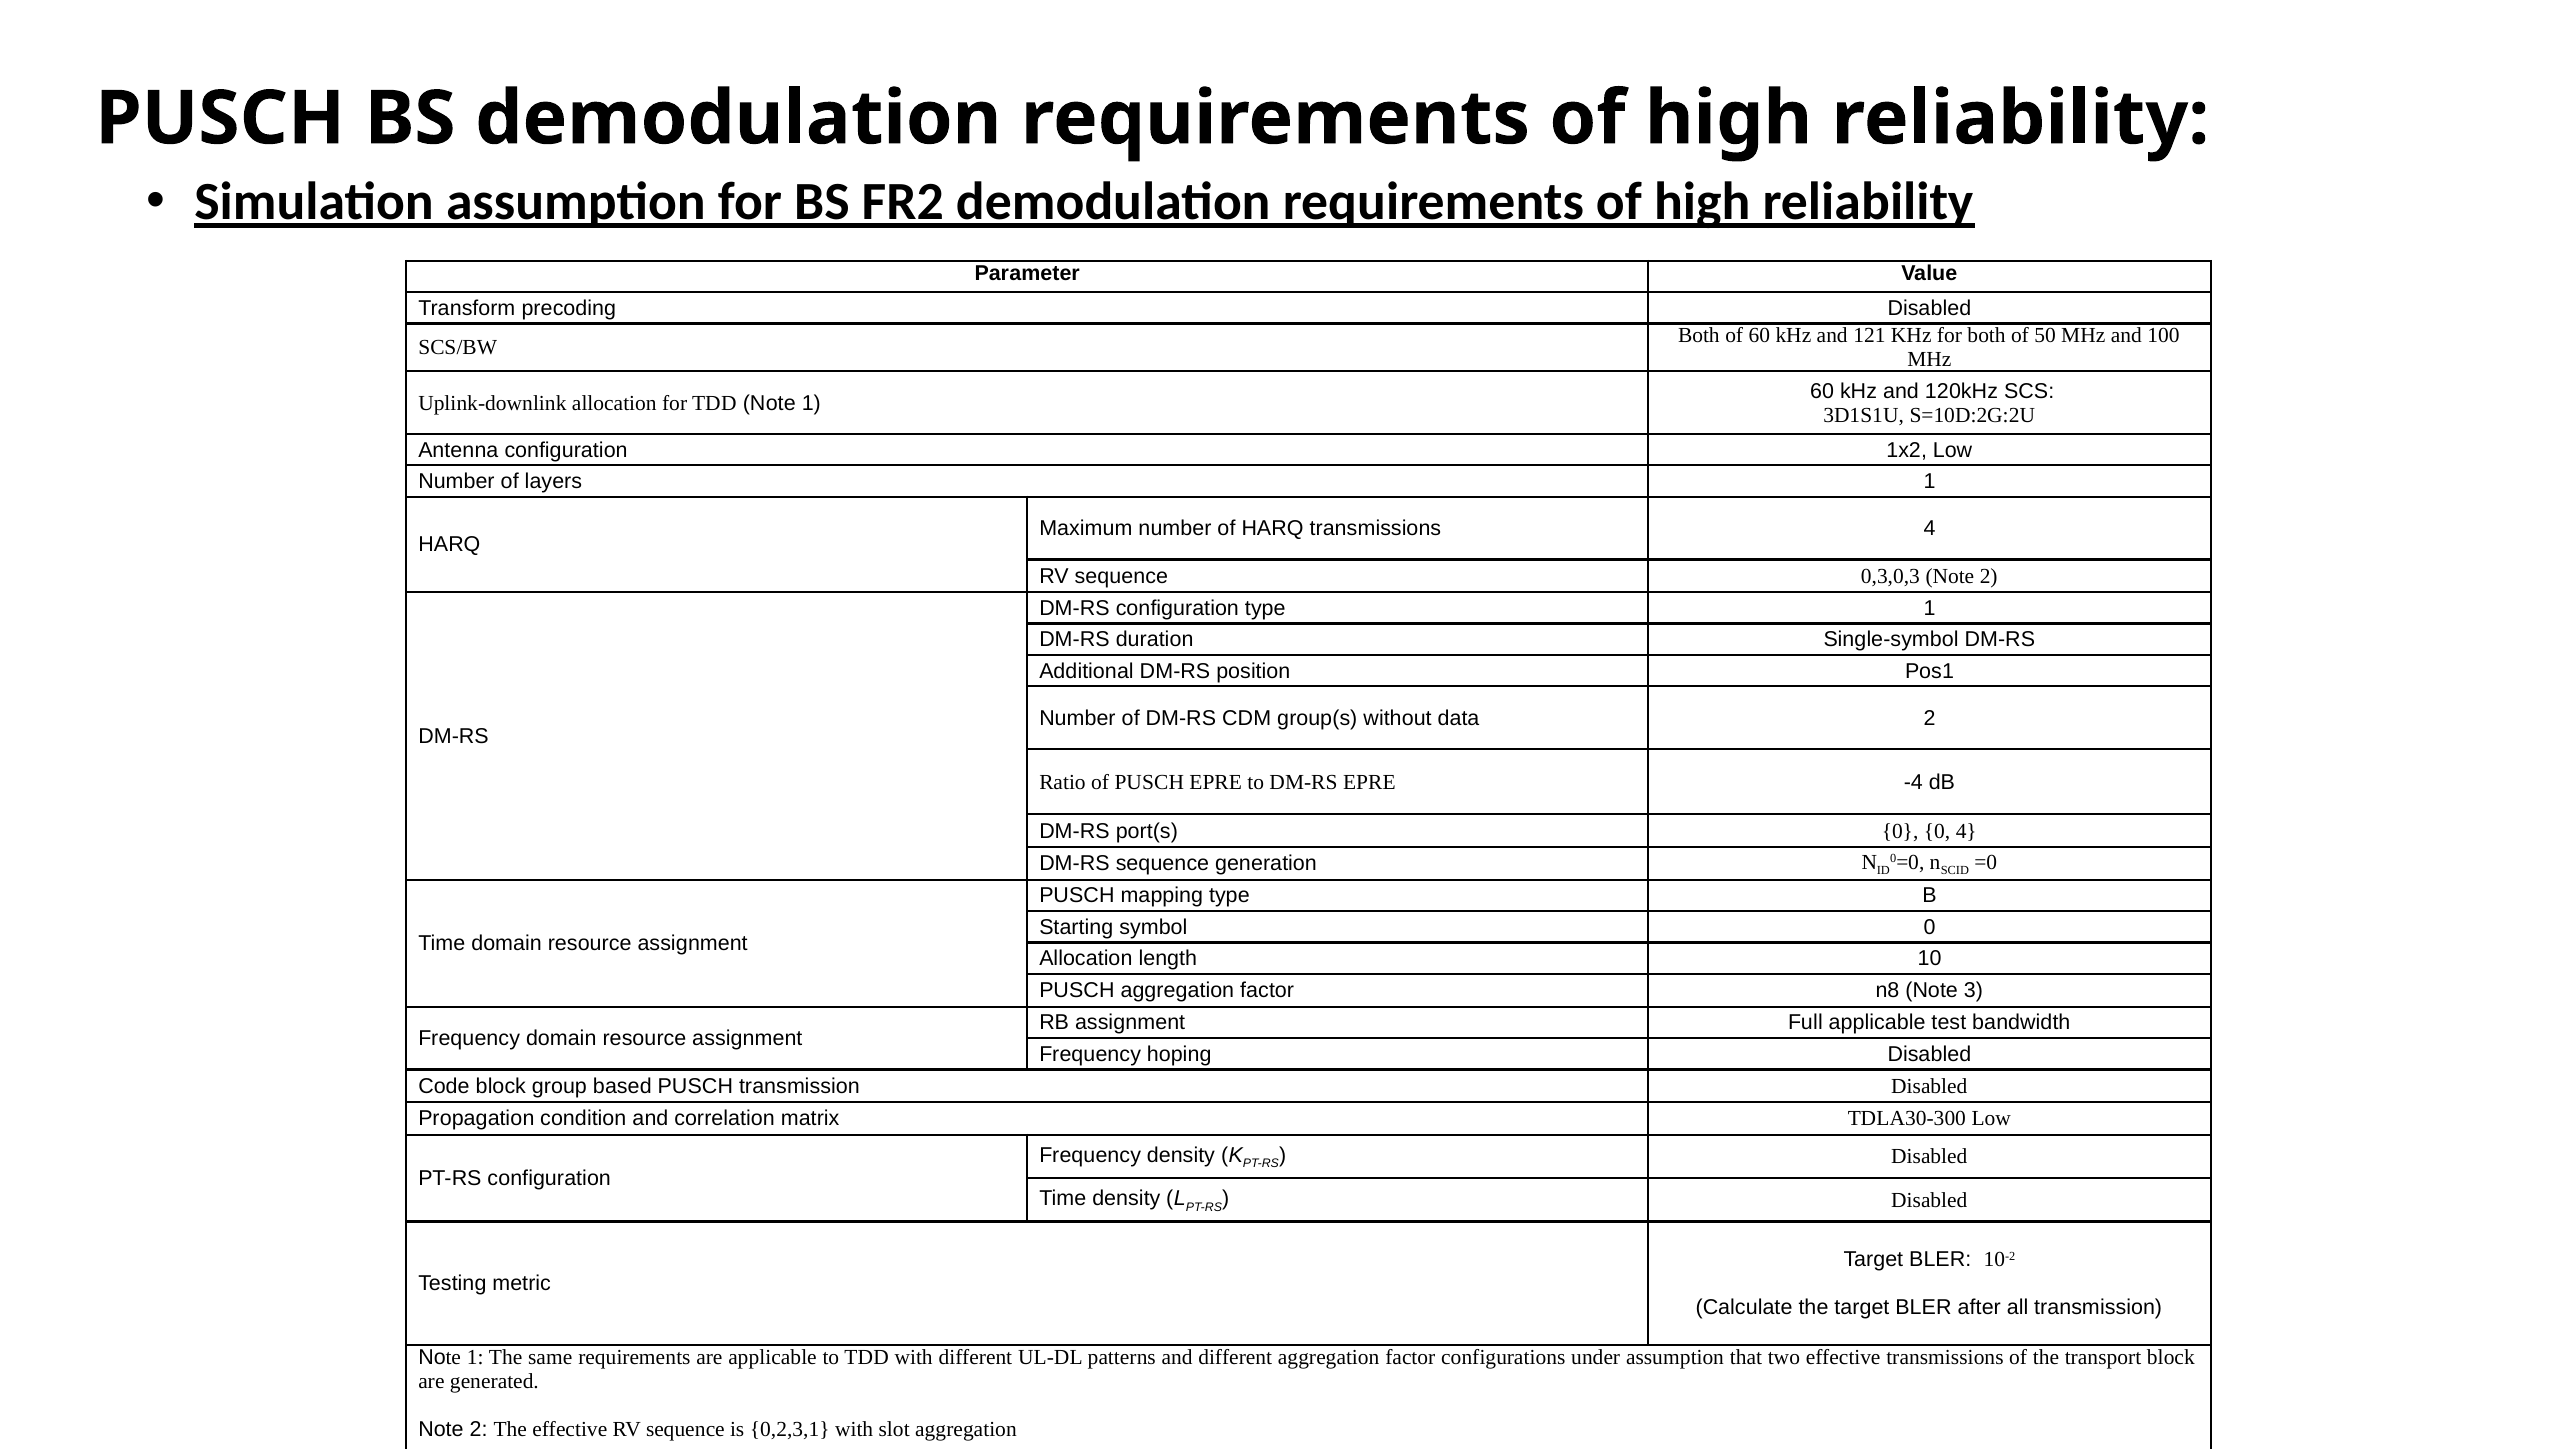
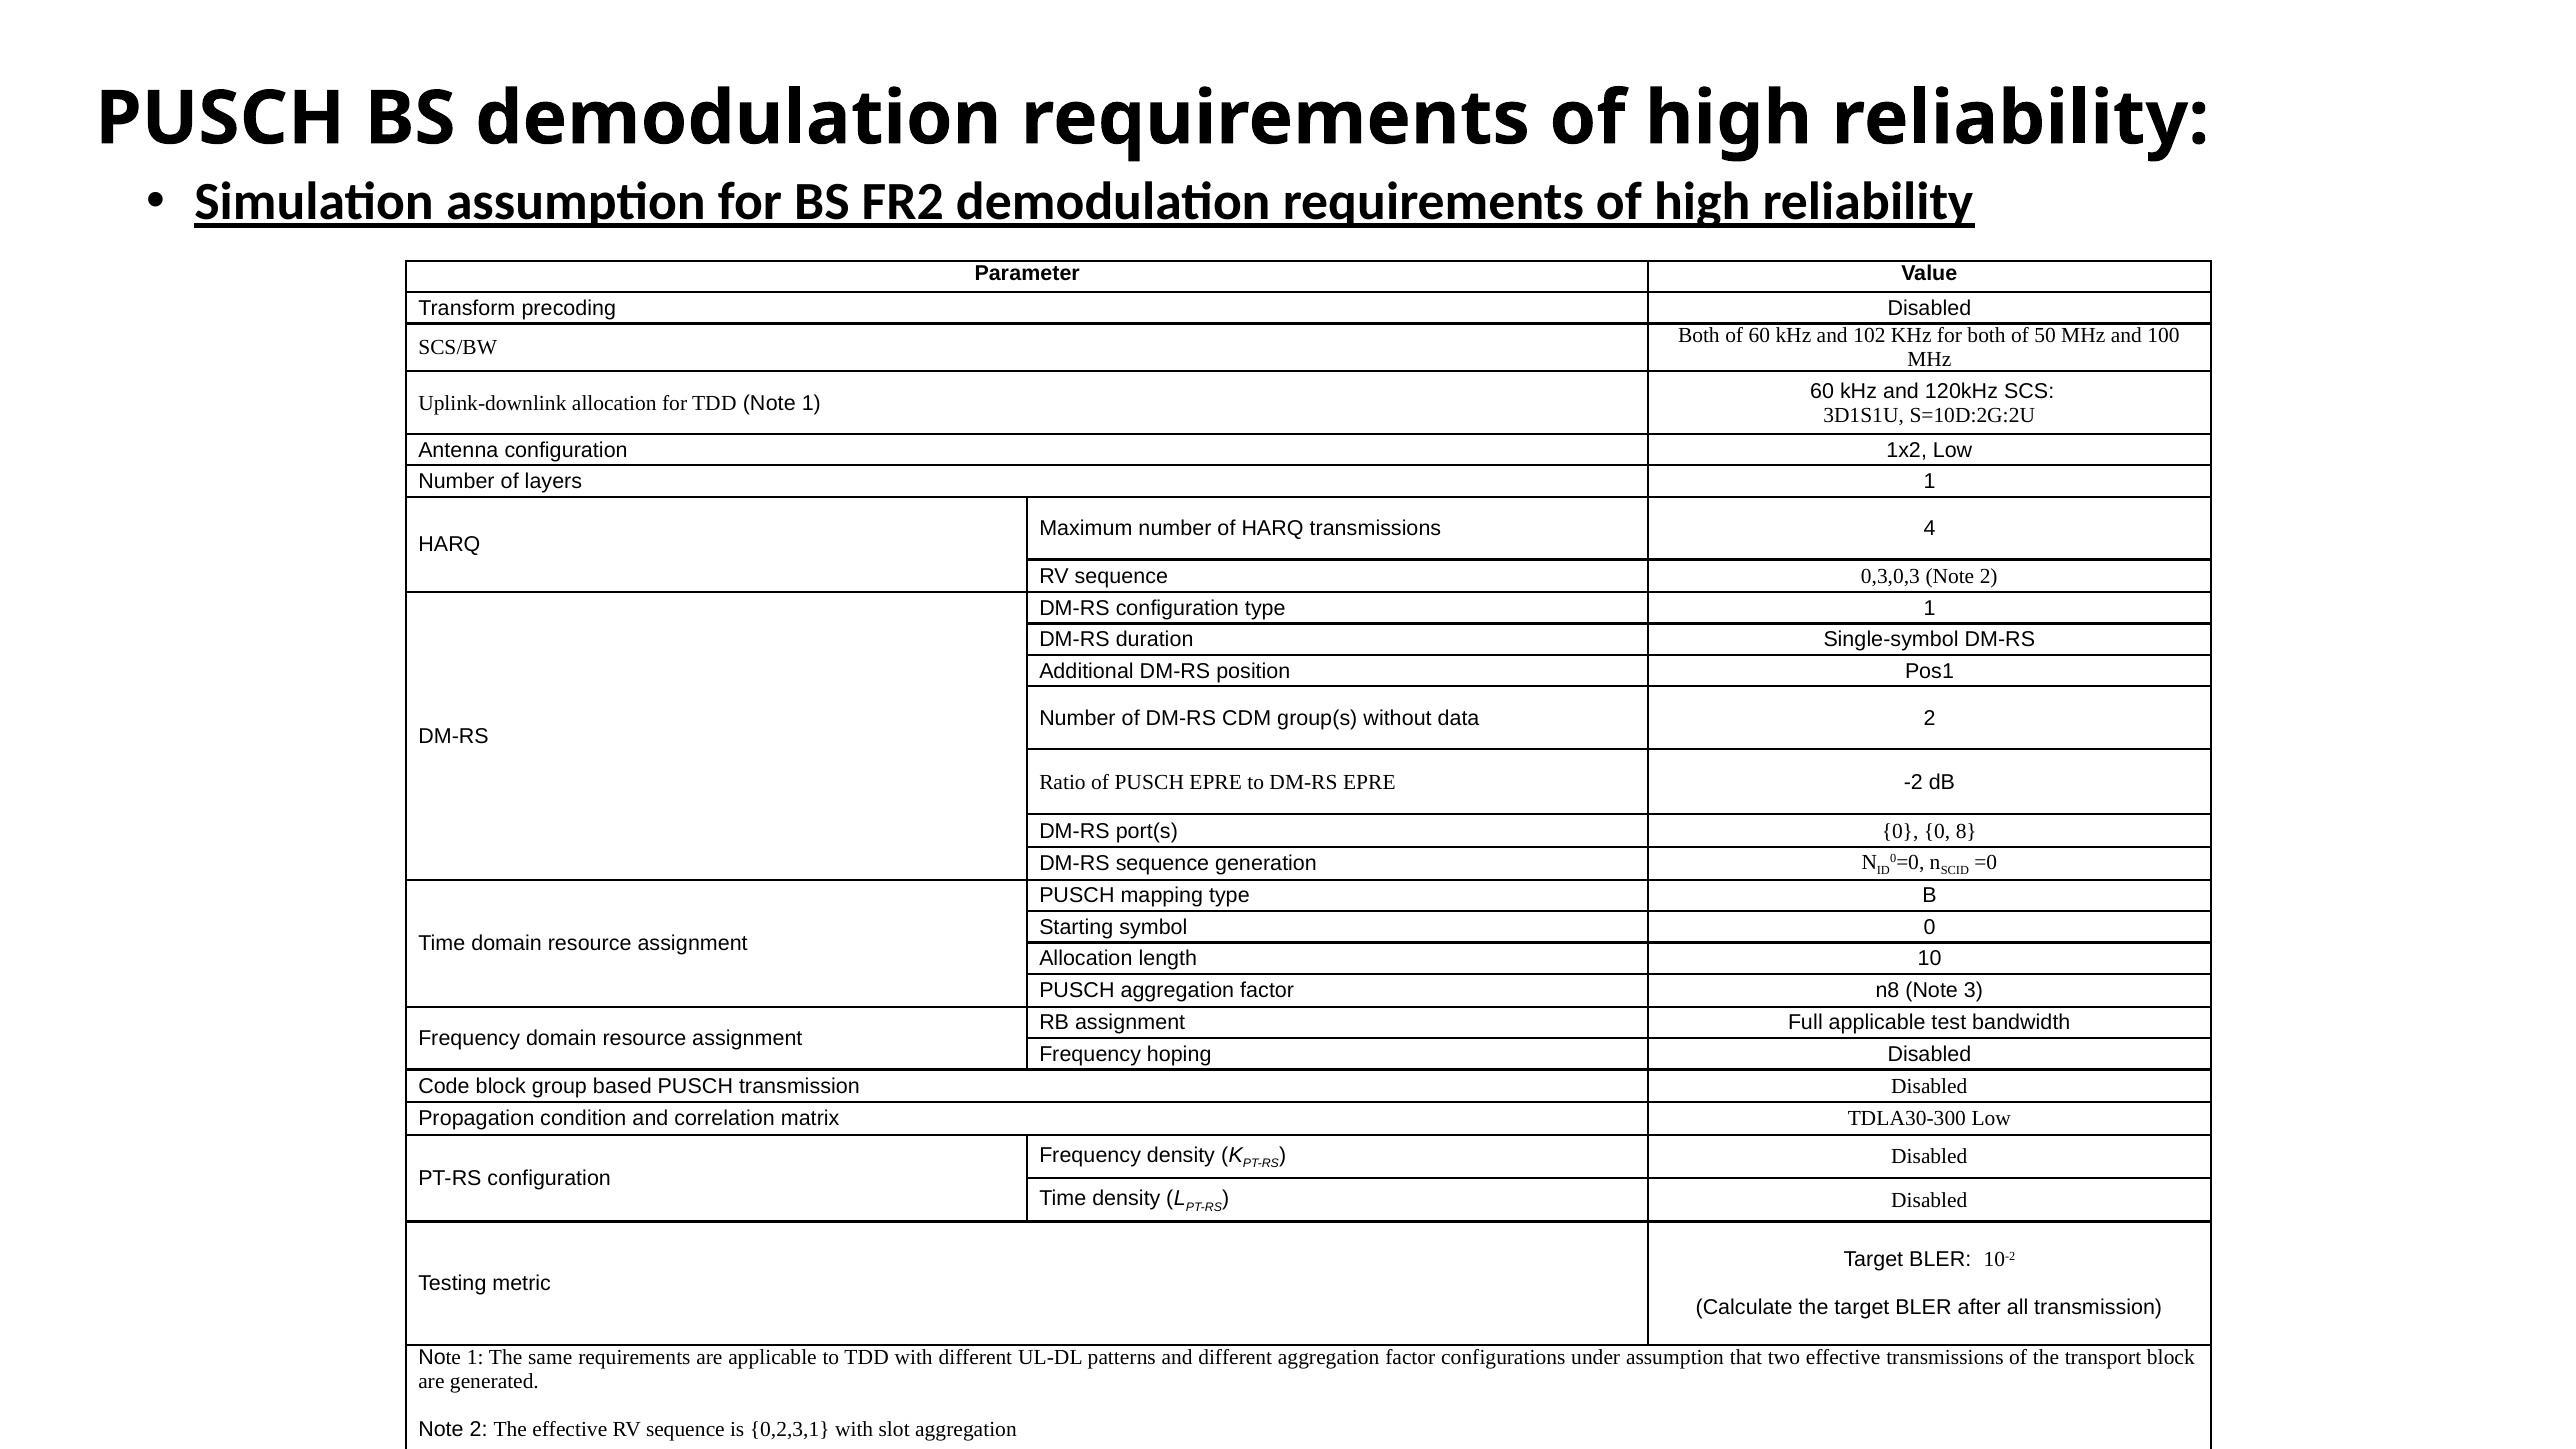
121: 121 -> 102 (1869, 336)
-4: -4 -> -2 (1913, 782)
0 4: 4 -> 8 (1966, 831)
